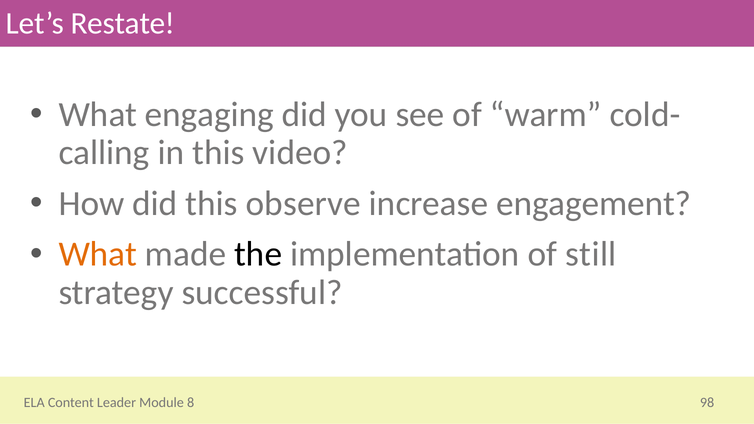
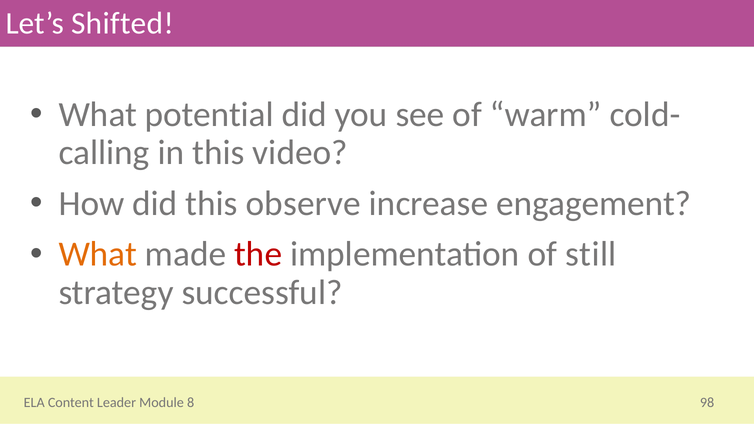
Restate: Restate -> Shifted (123, 23)
engaging: engaging -> potential (209, 114)
the colour: black -> red (258, 254)
